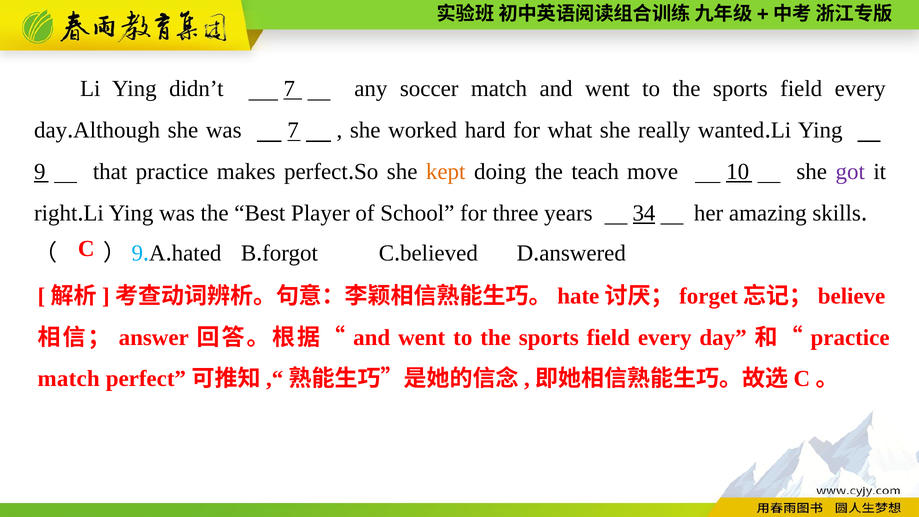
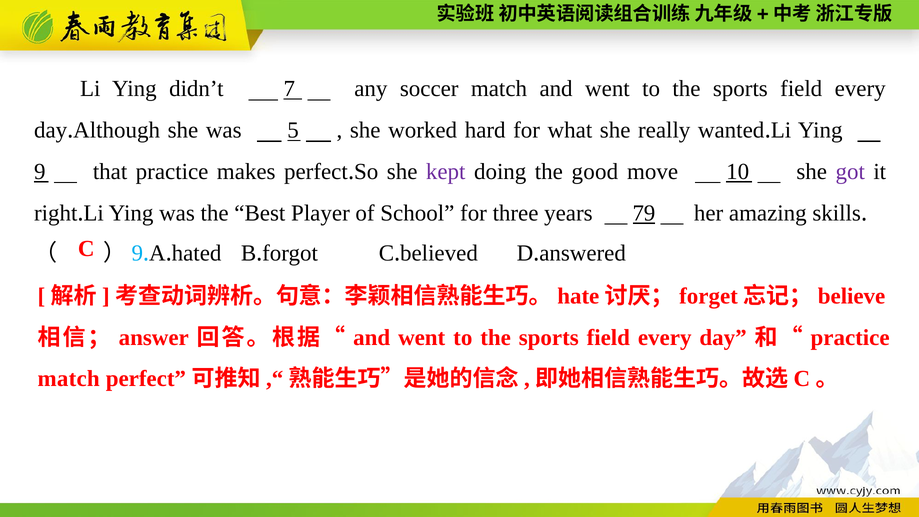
was 7: 7 -> 5 (293, 130)
kept colour: orange -> purple (446, 172)
teach: teach -> good (595, 172)
34: 34 -> 79 (644, 213)
